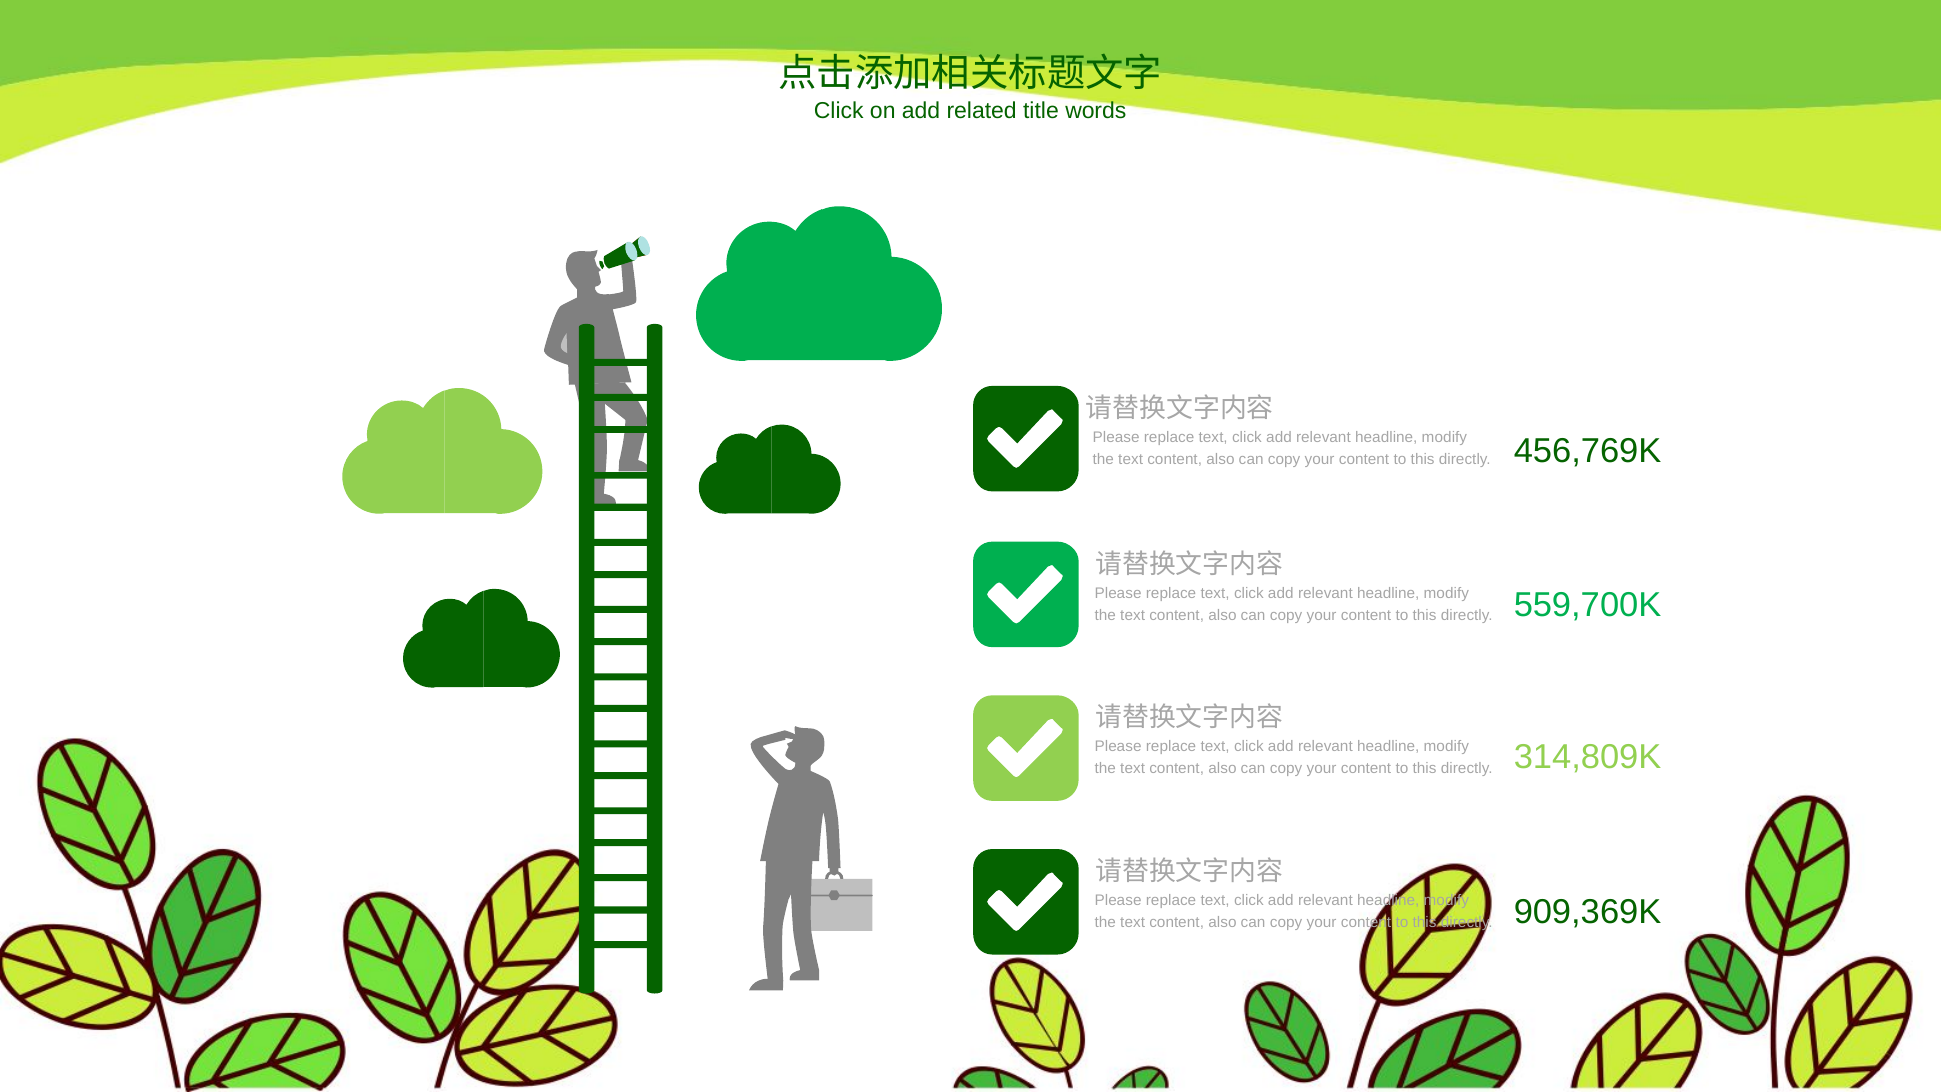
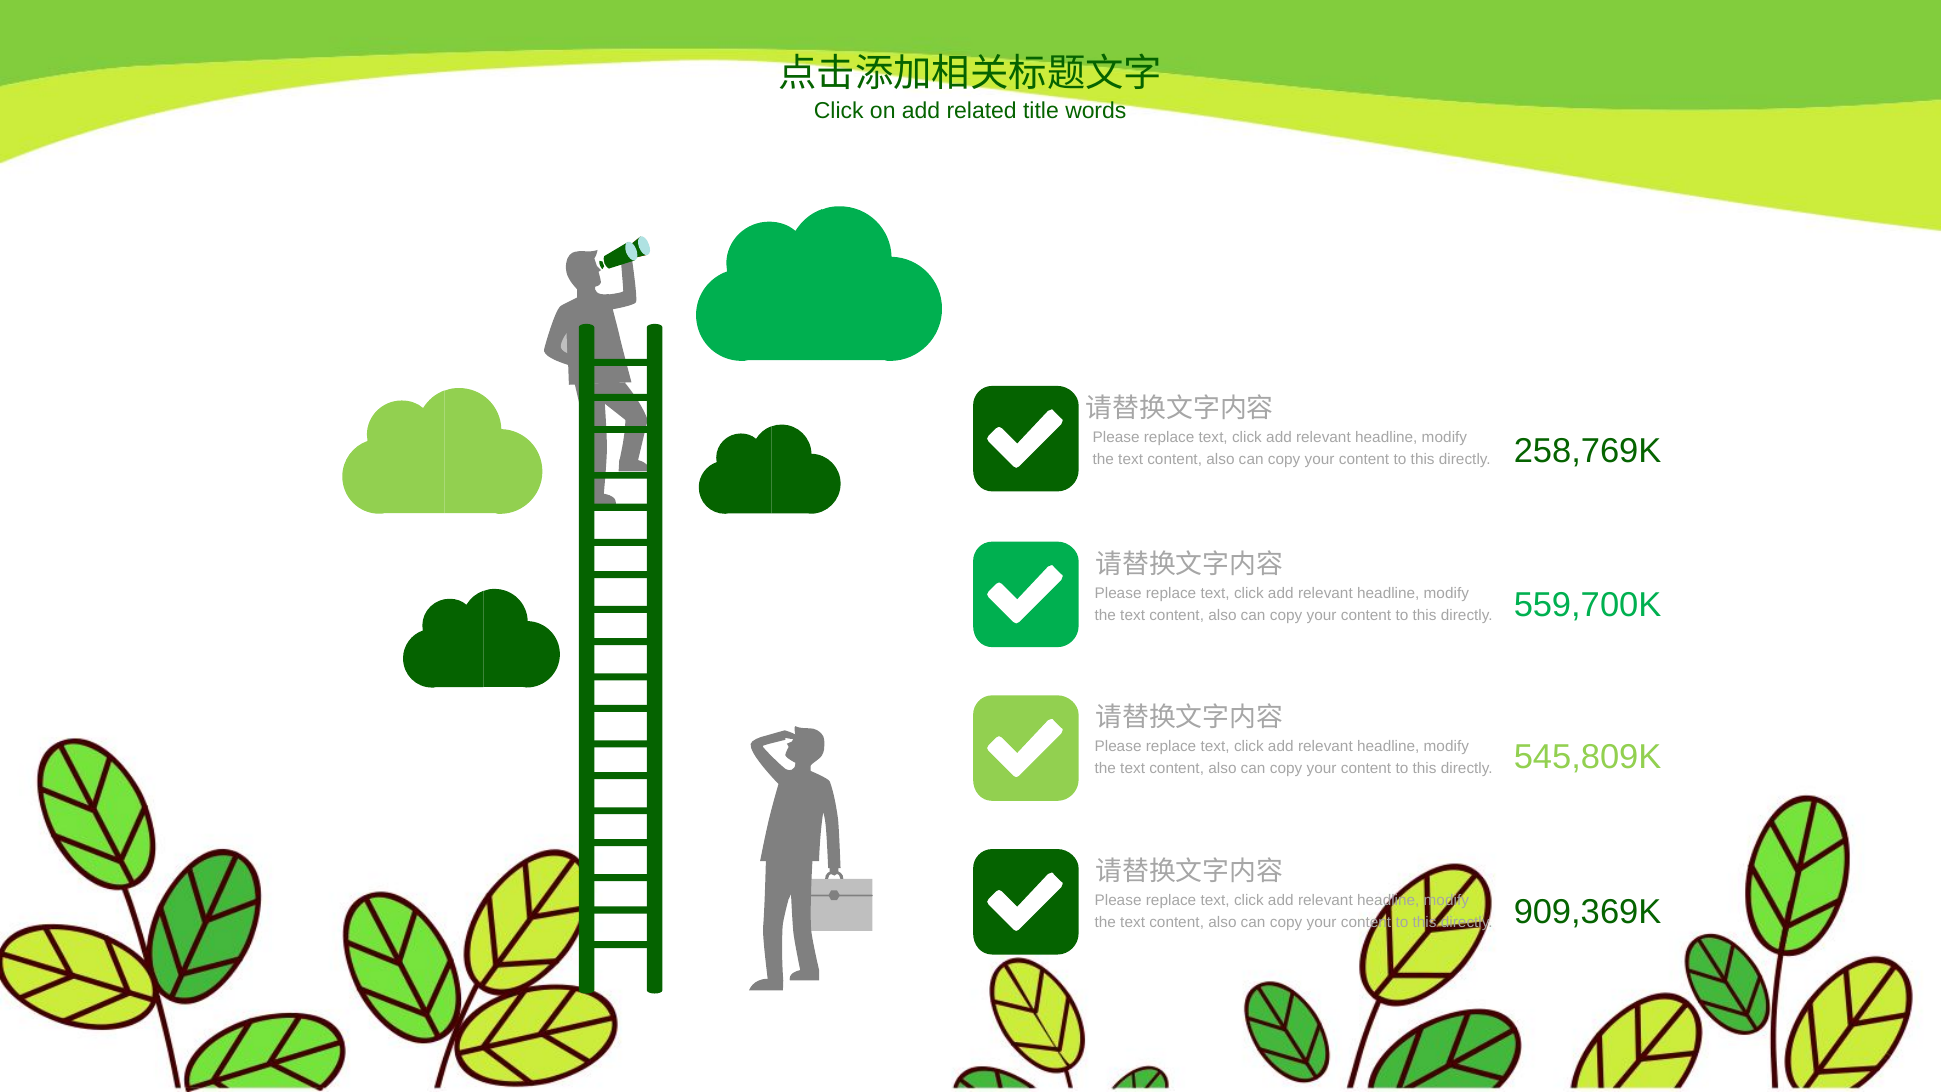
456,769K: 456,769K -> 258,769K (1588, 451)
314,809K: 314,809K -> 545,809K (1588, 757)
